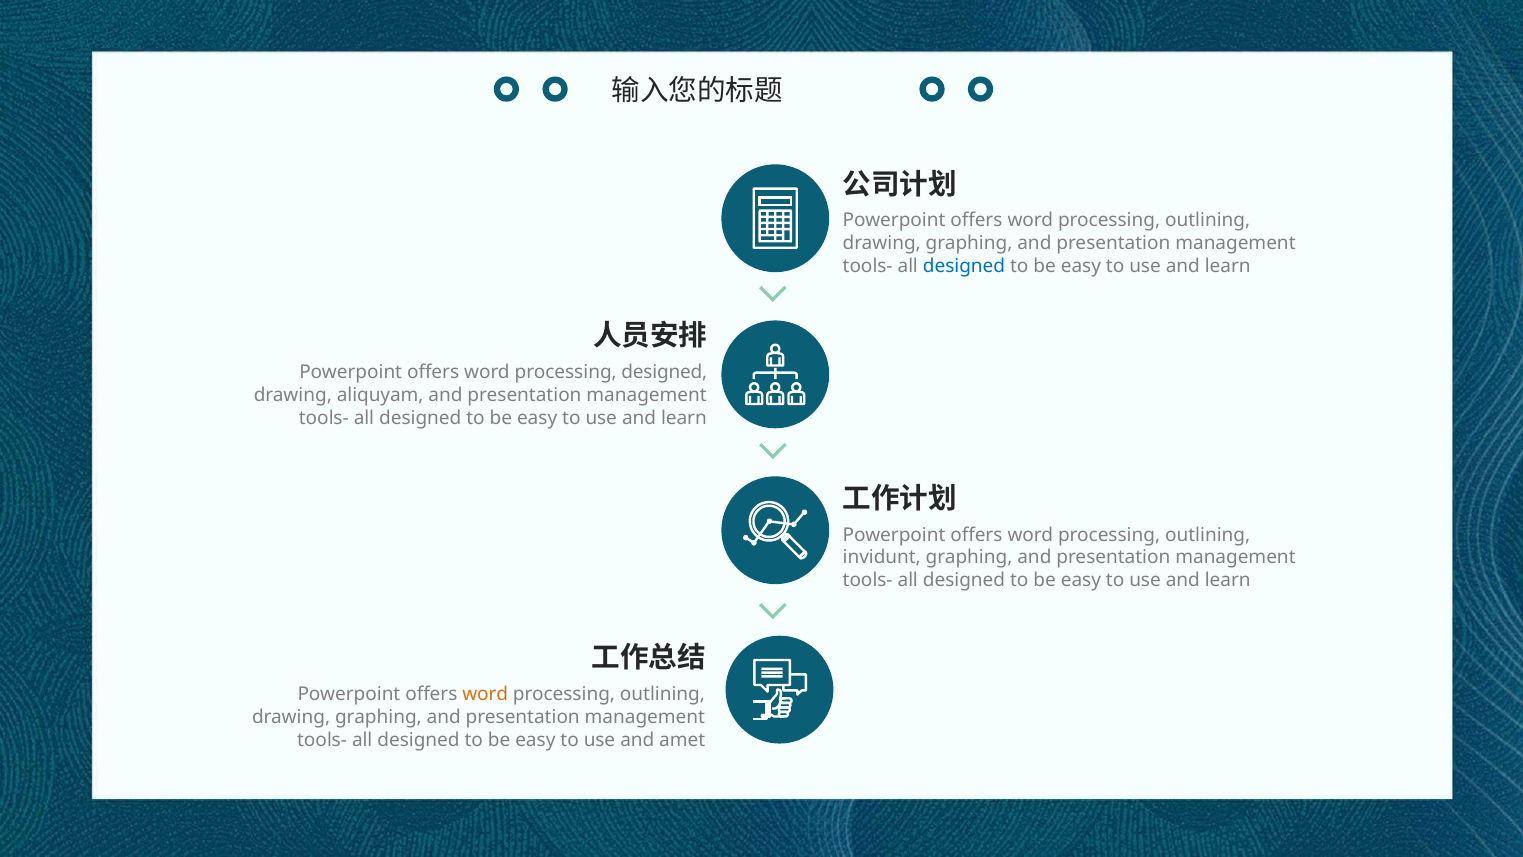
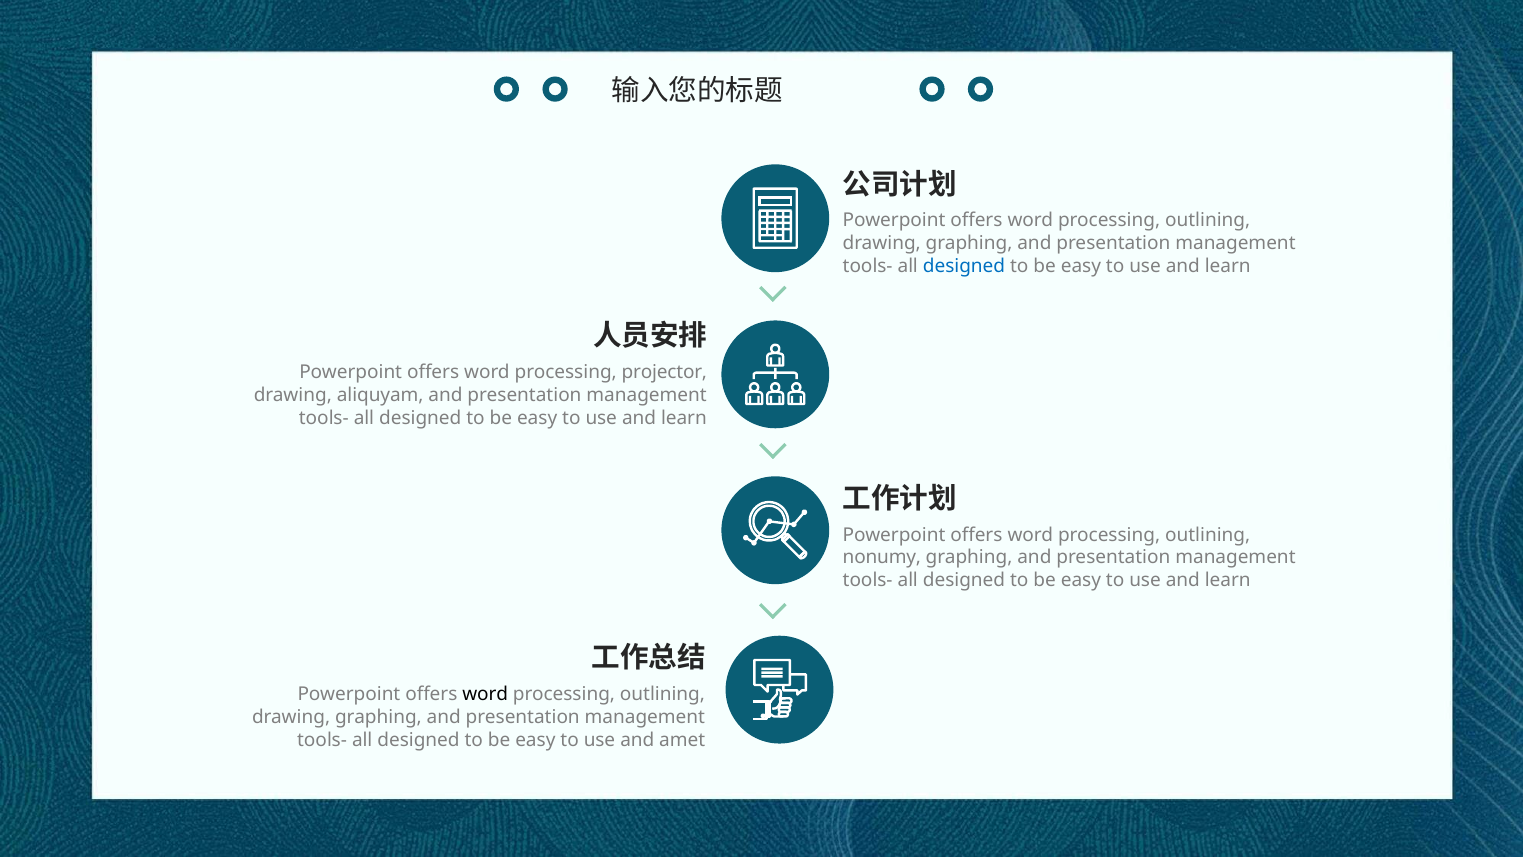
processing designed: designed -> projector (664, 372)
invidunt: invidunt -> nonumy (882, 557)
word colour: orange -> black (485, 694)
